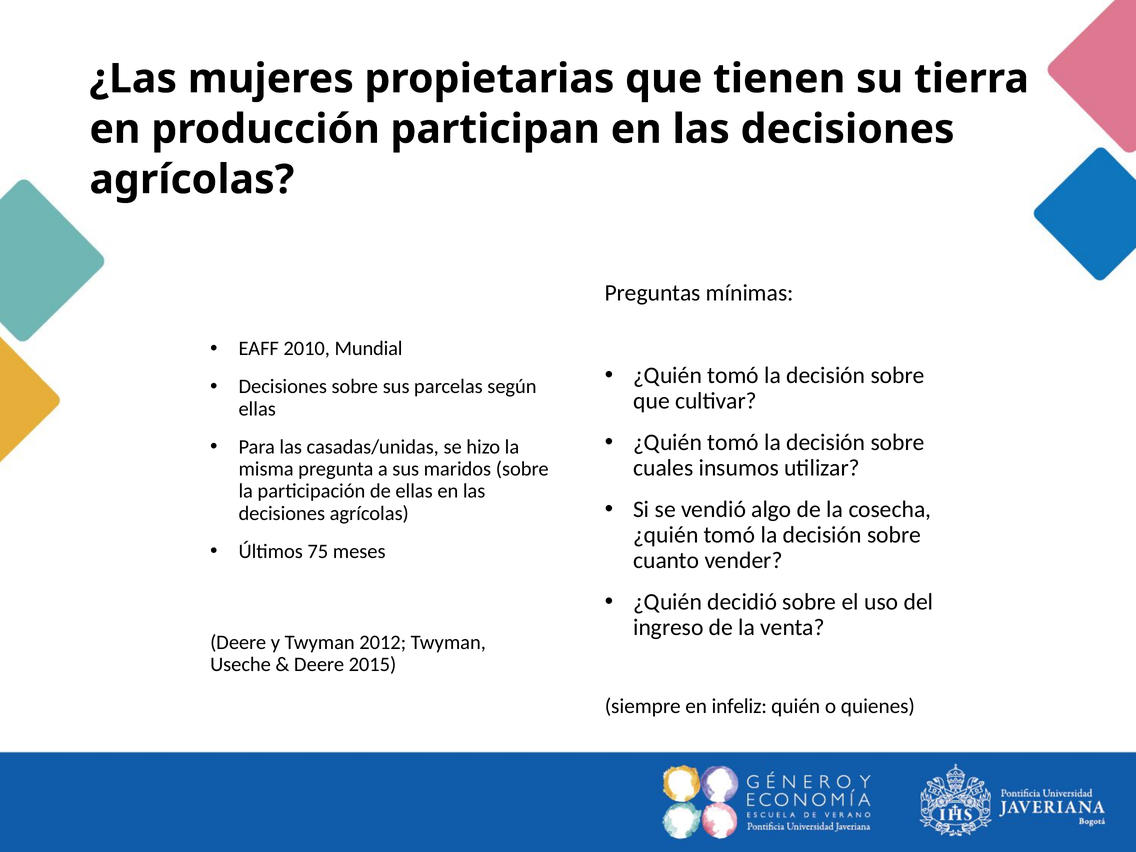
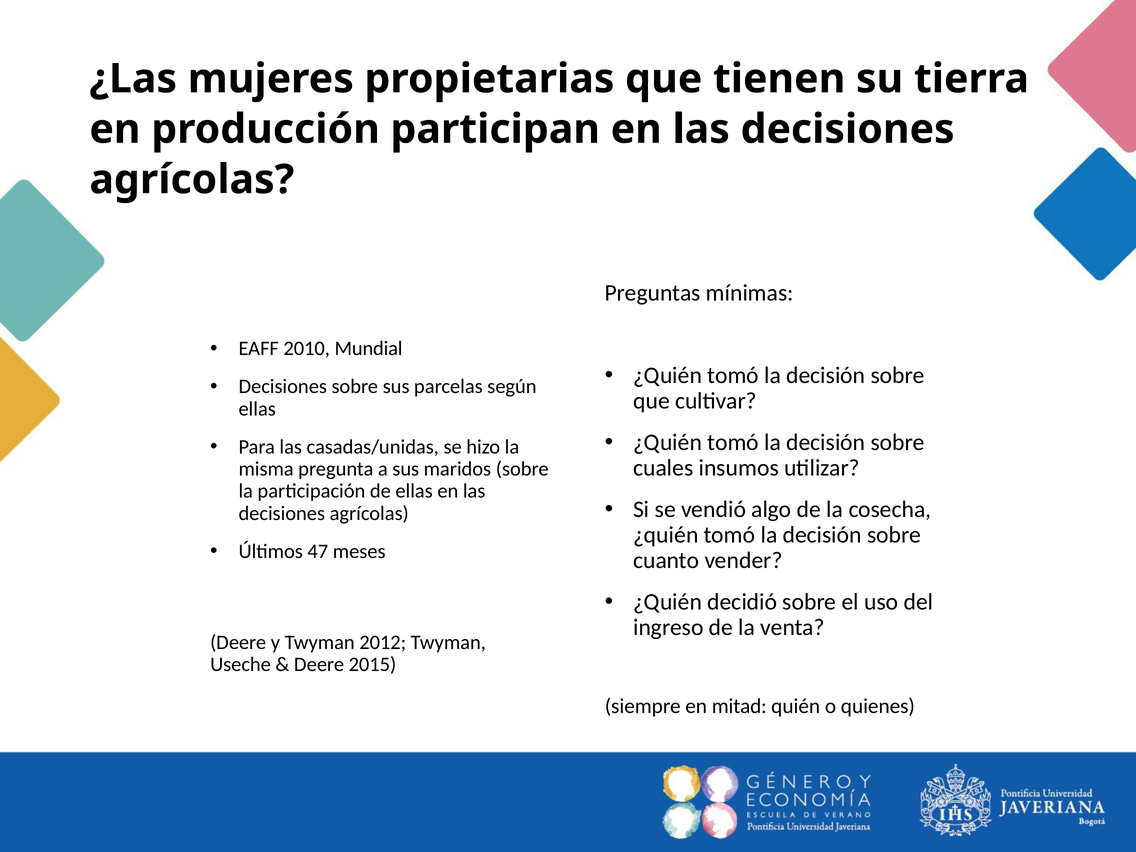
75: 75 -> 47 (318, 551)
infeliz: infeliz -> mitad (739, 706)
